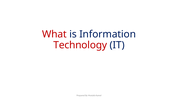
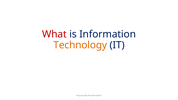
Technology colour: red -> orange (80, 45)
